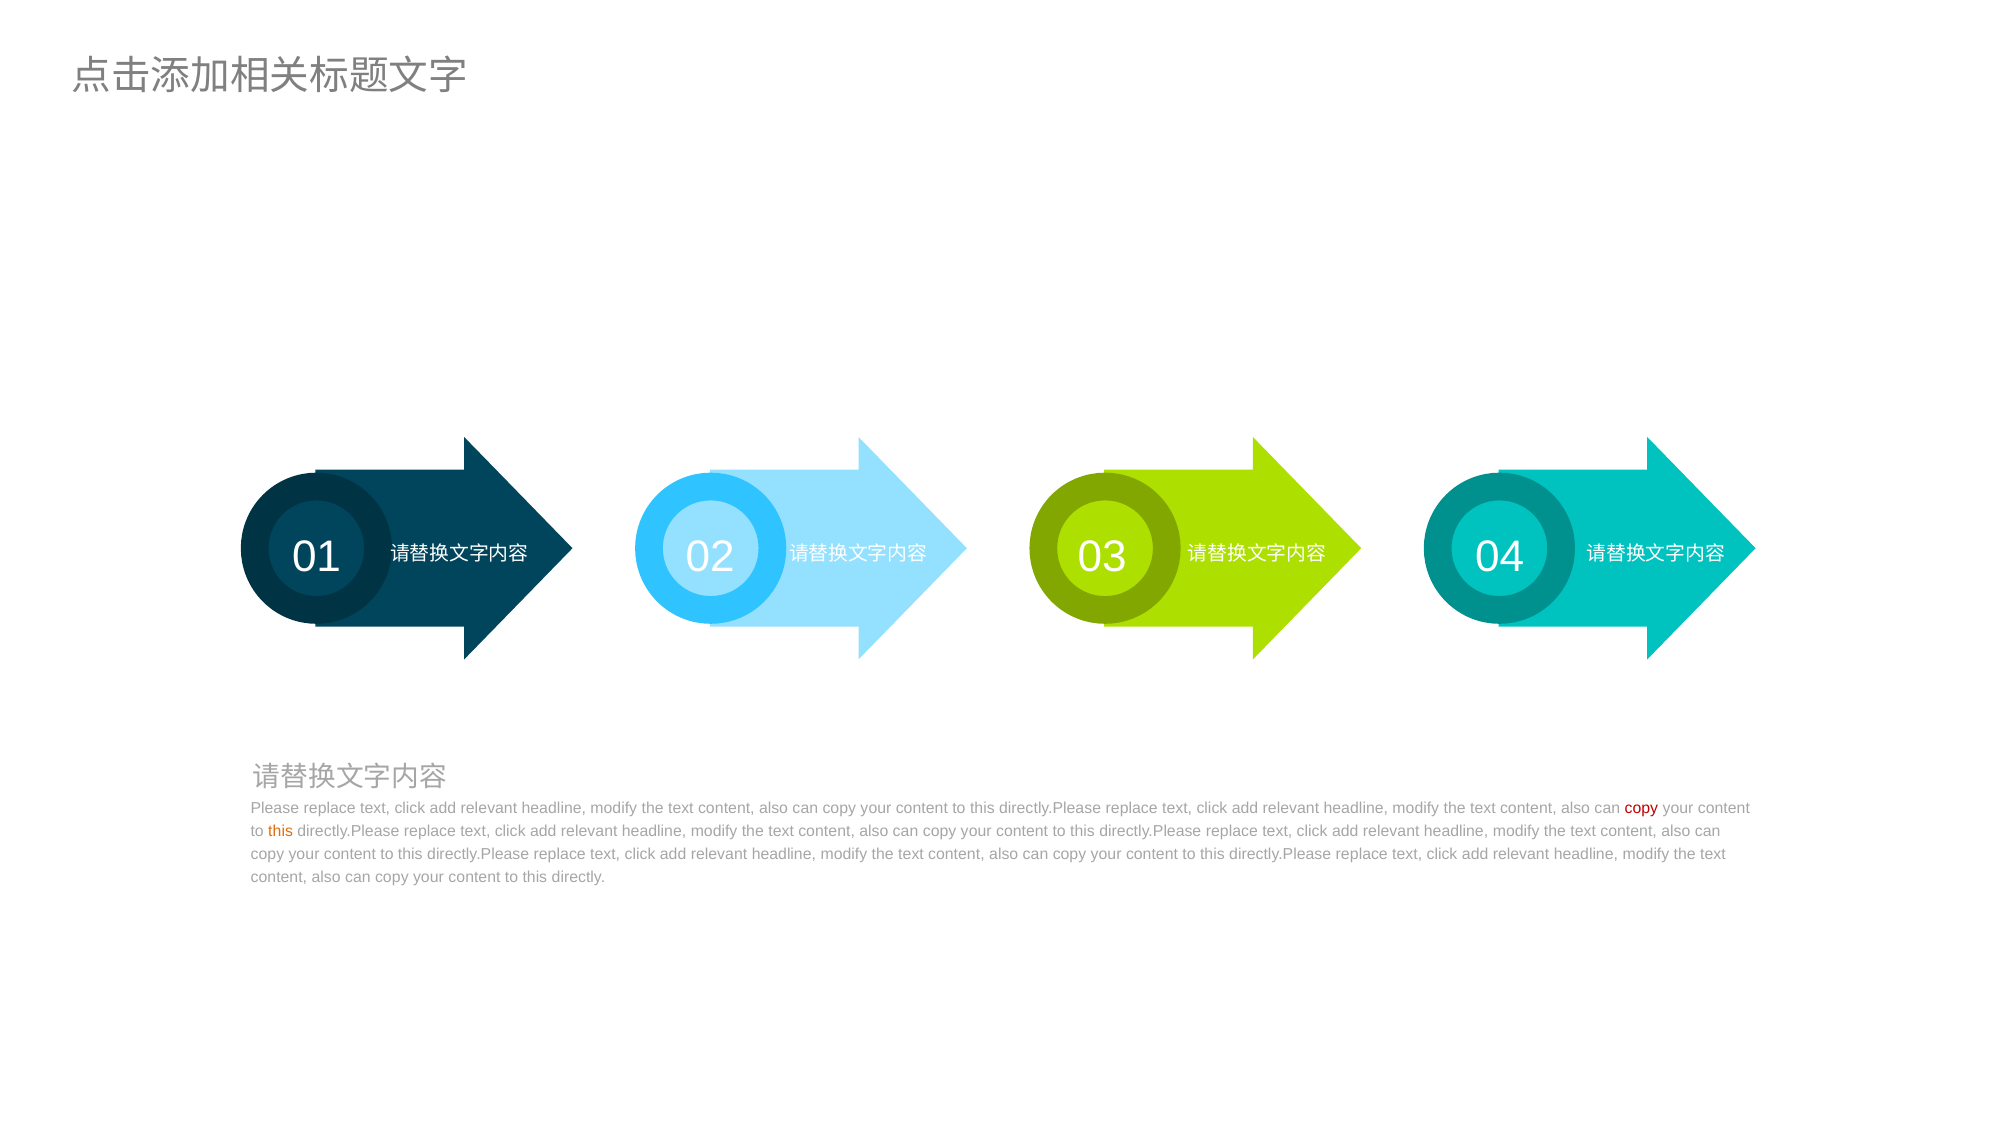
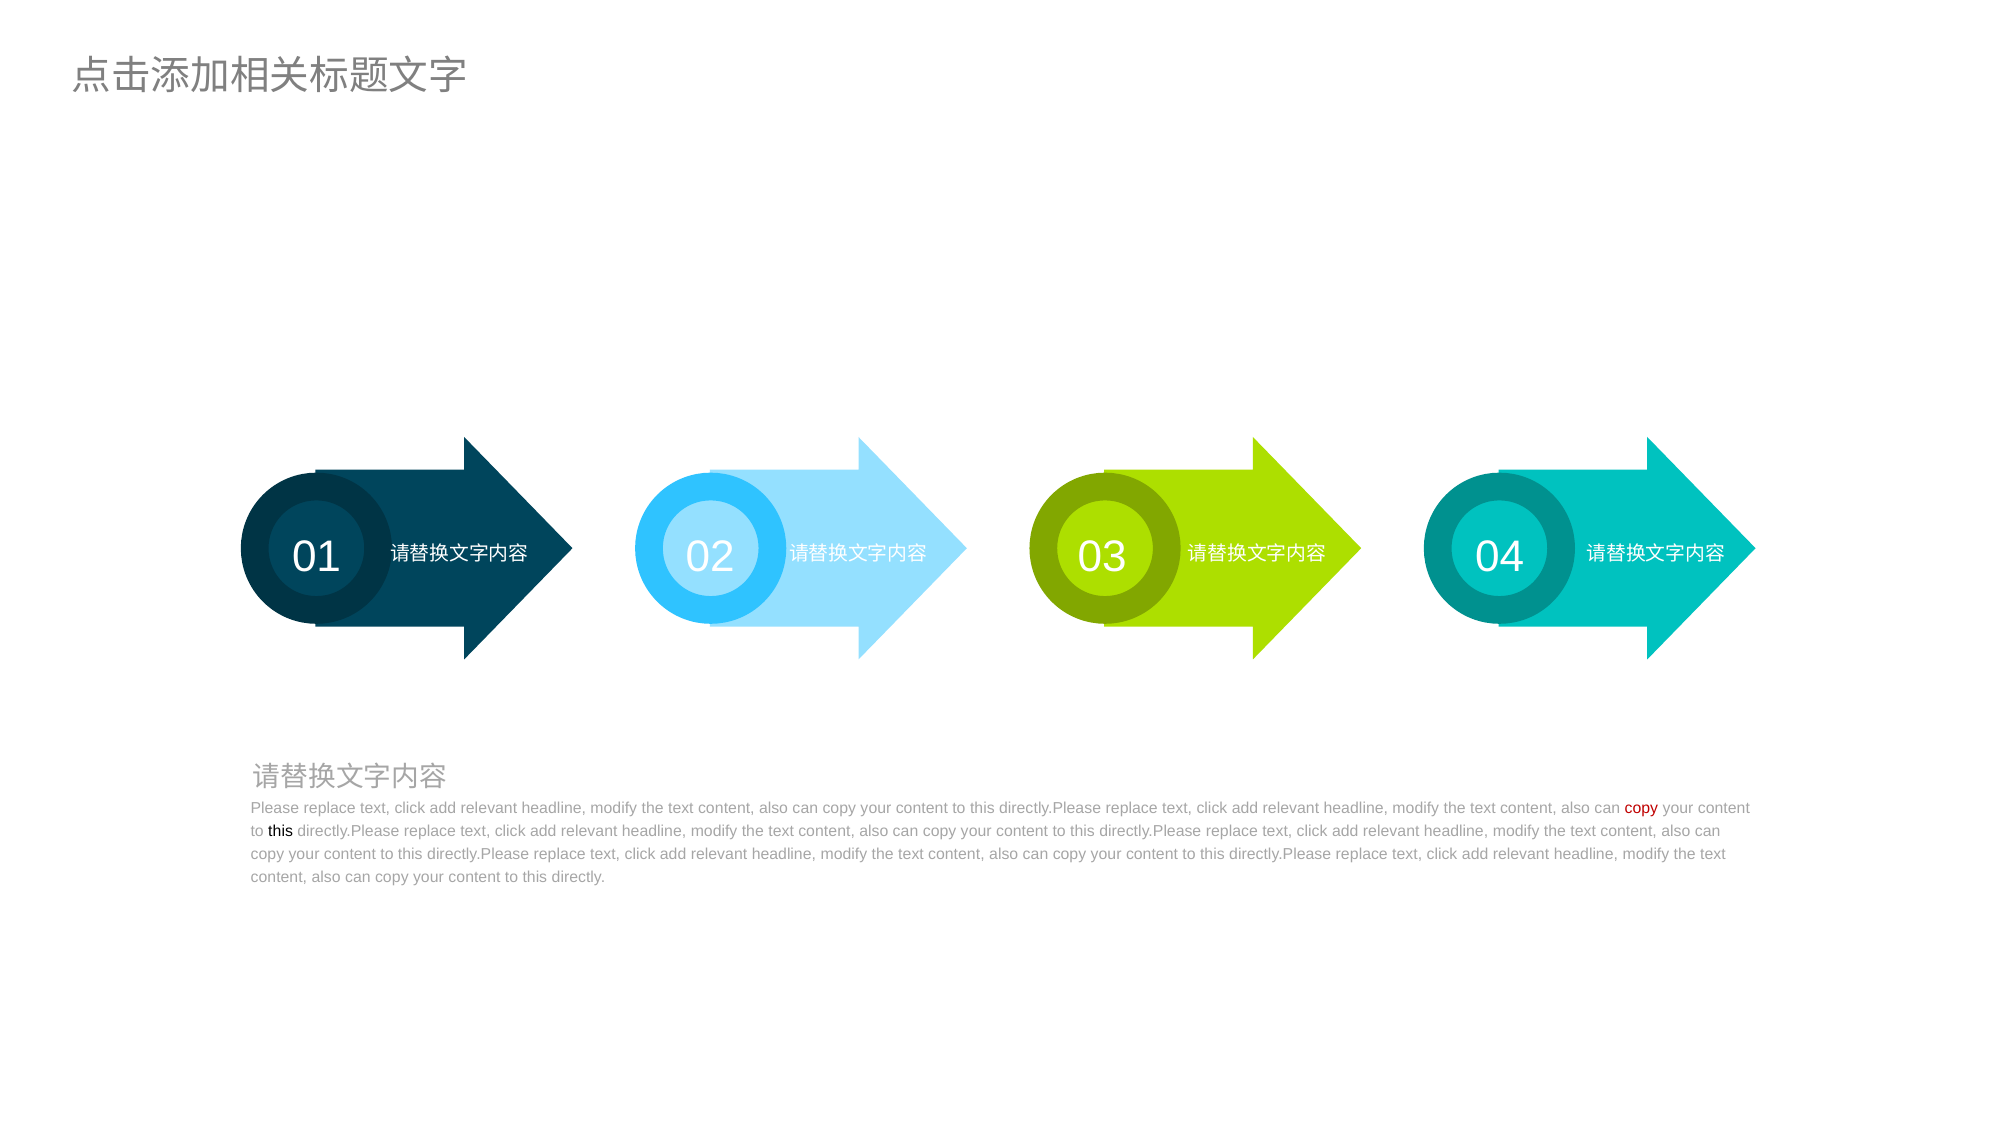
this colour: orange -> black (281, 832)
